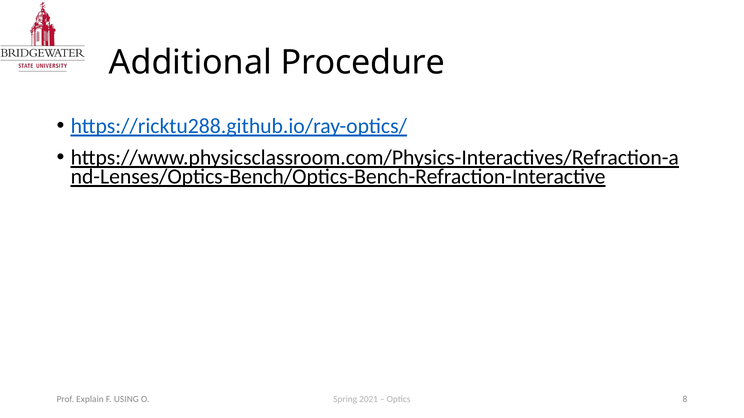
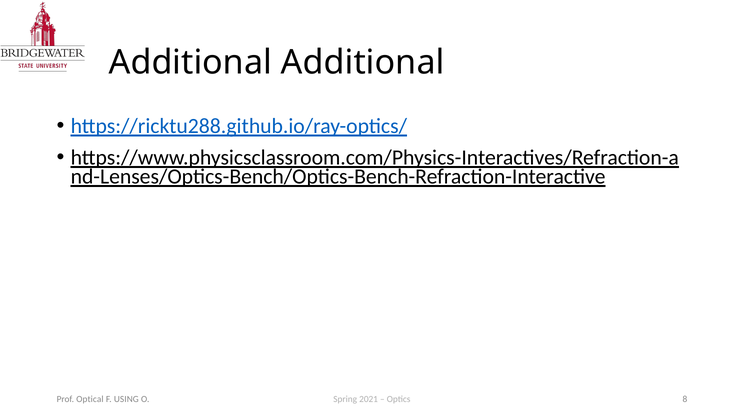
Additional Procedure: Procedure -> Additional (363, 62)
Explain: Explain -> Optical (90, 400)
